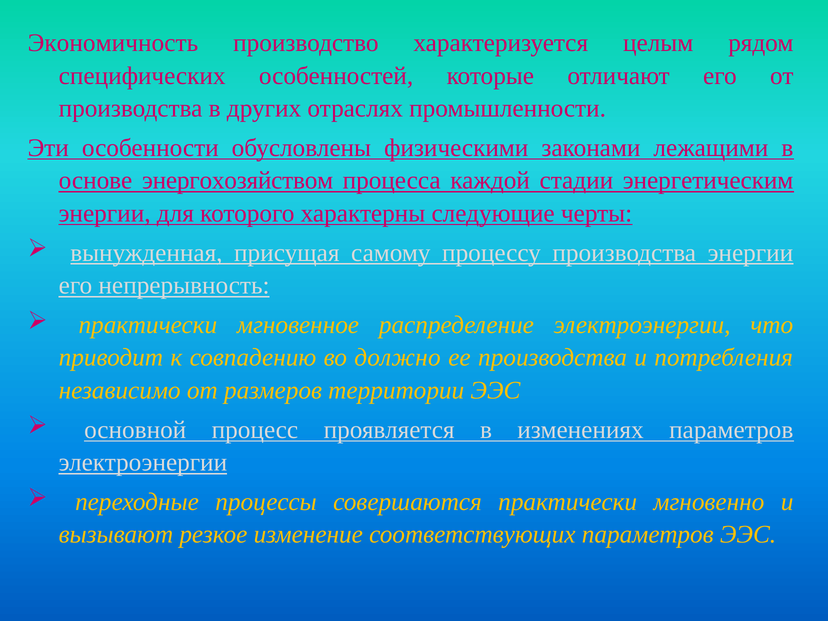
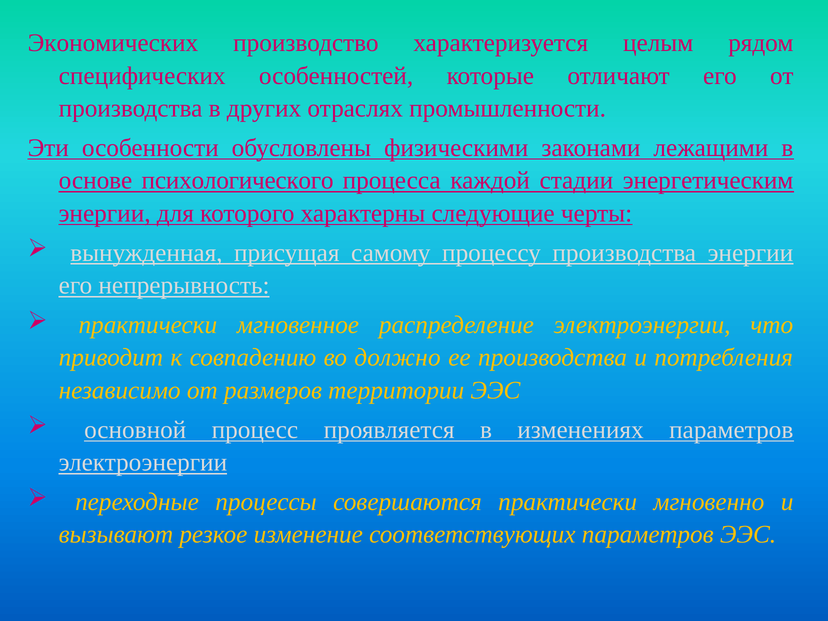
Экономичность: Экономичность -> Экономических (113, 43)
энергохозяйством: энергохозяйством -> психологического (238, 181)
